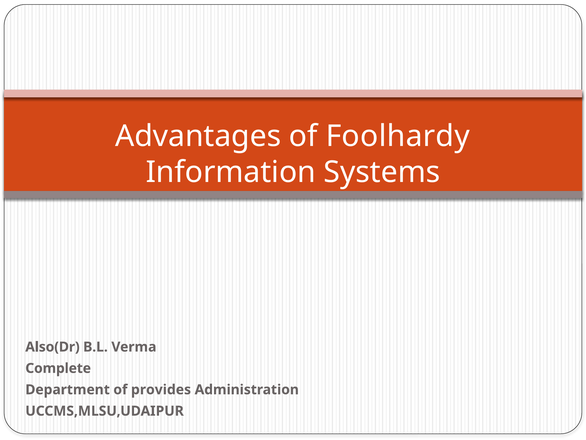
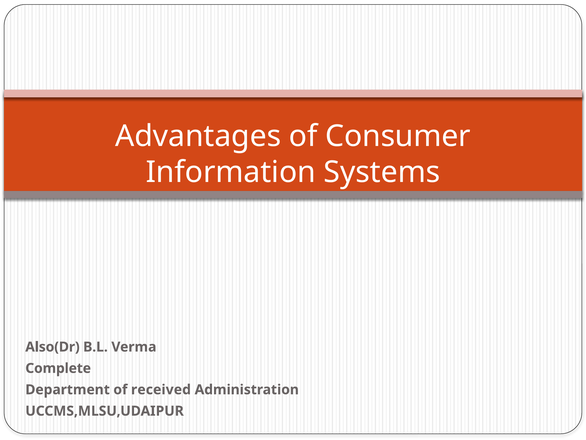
Foolhardy: Foolhardy -> Consumer (398, 136)
provides: provides -> received (161, 389)
